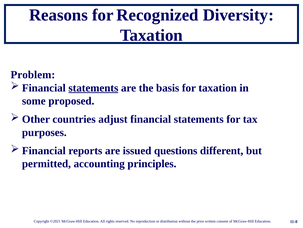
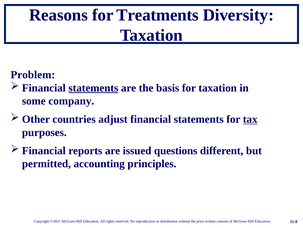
Recognized: Recognized -> Treatments (158, 15)
proposed: proposed -> company (71, 101)
tax underline: none -> present (250, 119)
